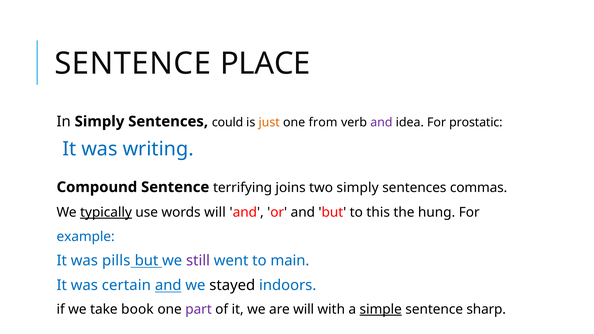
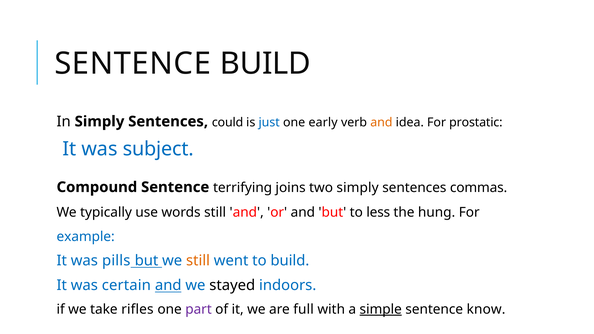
SENTENCE PLACE: PLACE -> BUILD (265, 64)
just colour: orange -> blue (269, 122)
from: from -> early (323, 122)
and colour: purple -> orange (381, 122)
writing: writing -> subject (158, 149)
typically underline: present -> none (106, 212)
words will: will -> still (215, 212)
this: this -> less (378, 212)
still colour: purple -> orange (198, 261)
to main: main -> build (290, 261)
book: book -> rifles (137, 309)
are will: will -> full (304, 309)
sharp: sharp -> know (486, 309)
